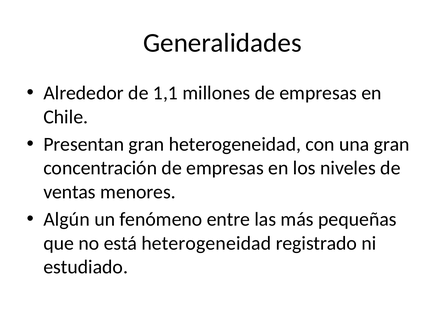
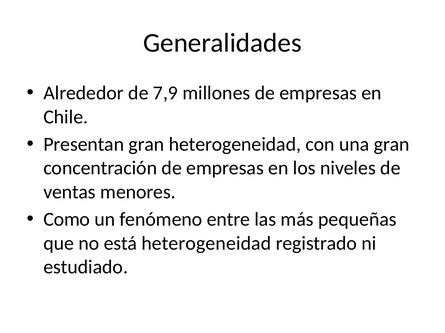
1,1: 1,1 -> 7,9 (165, 93)
Algún: Algún -> Como (67, 220)
